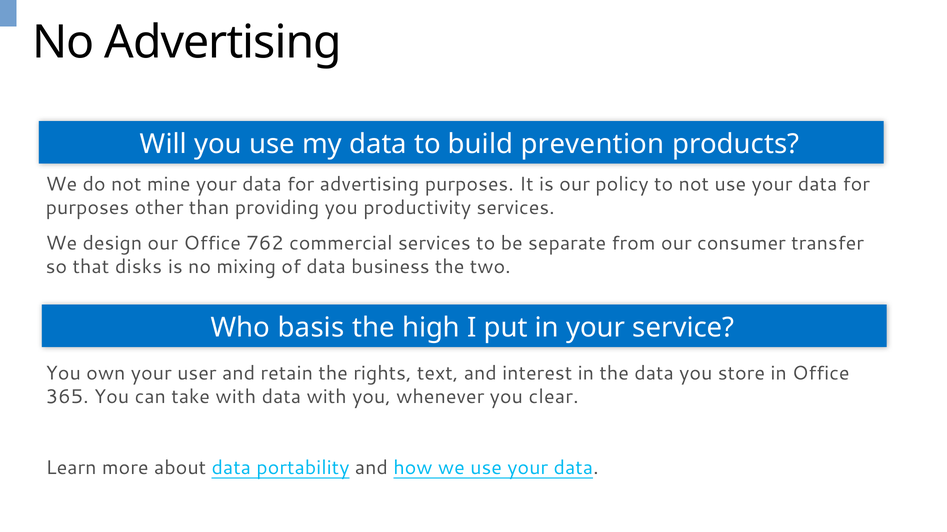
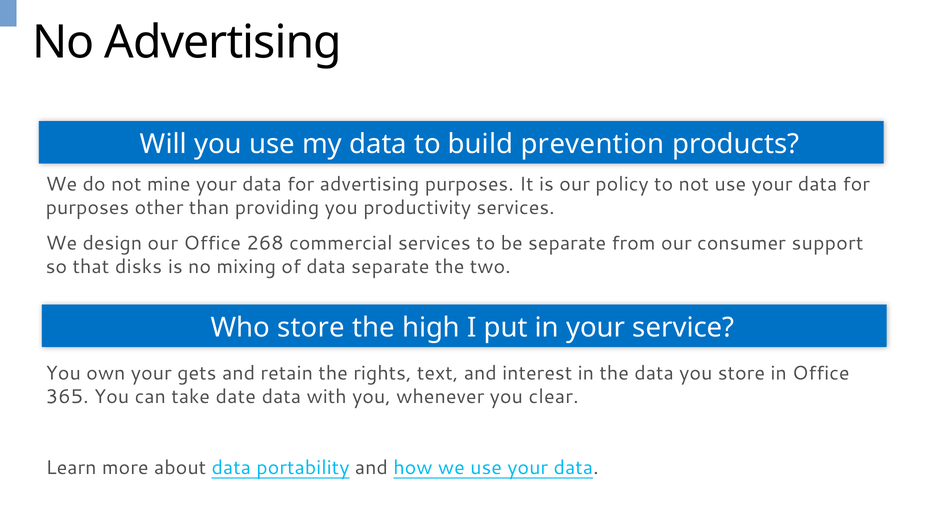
762: 762 -> 268 (265, 243)
transfer: transfer -> support (828, 243)
data business: business -> separate (390, 267)
Who basis: basis -> store (311, 328)
user: user -> gets (197, 374)
take with: with -> date (236, 397)
